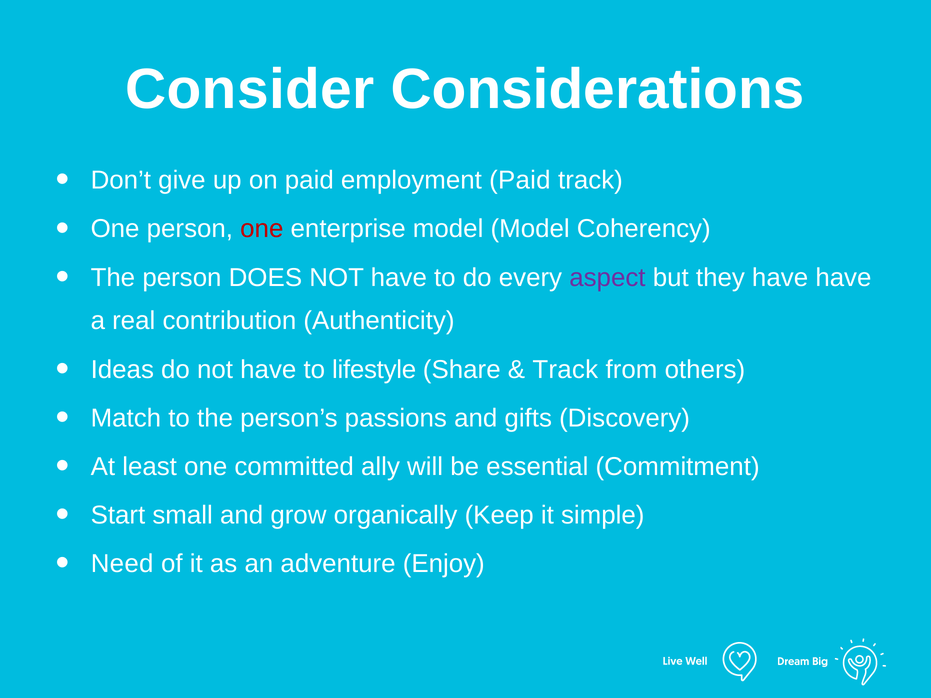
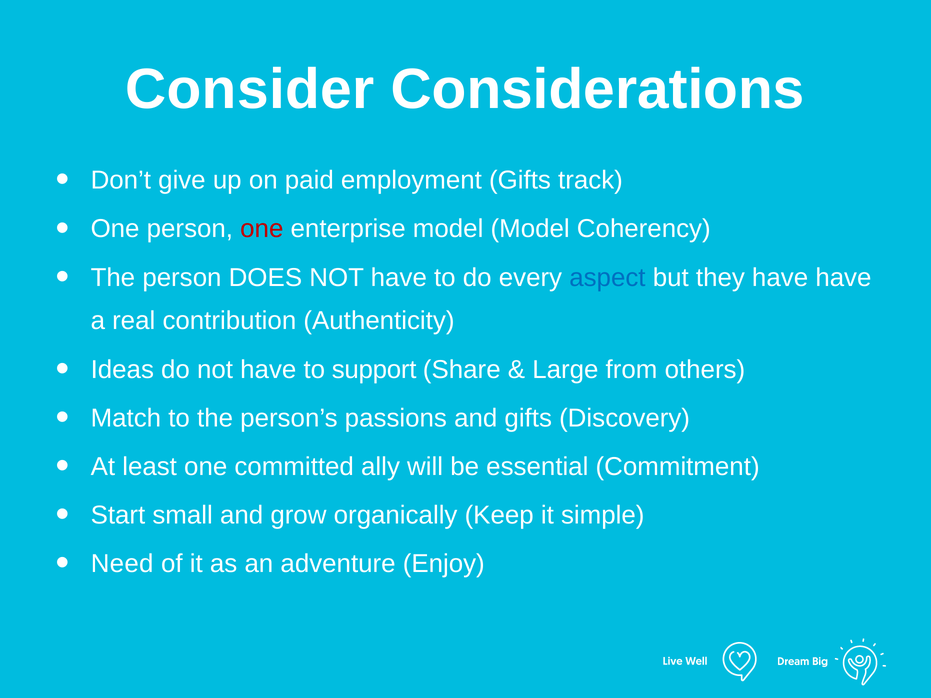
employment Paid: Paid -> Gifts (520, 180)
aspect colour: purple -> blue (607, 278)
lifestyle: lifestyle -> support (374, 370)
Track: Track -> Large (565, 370)
